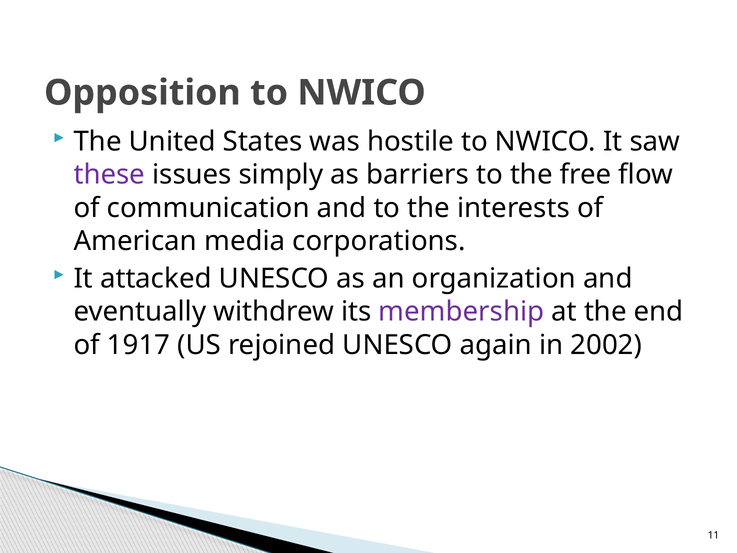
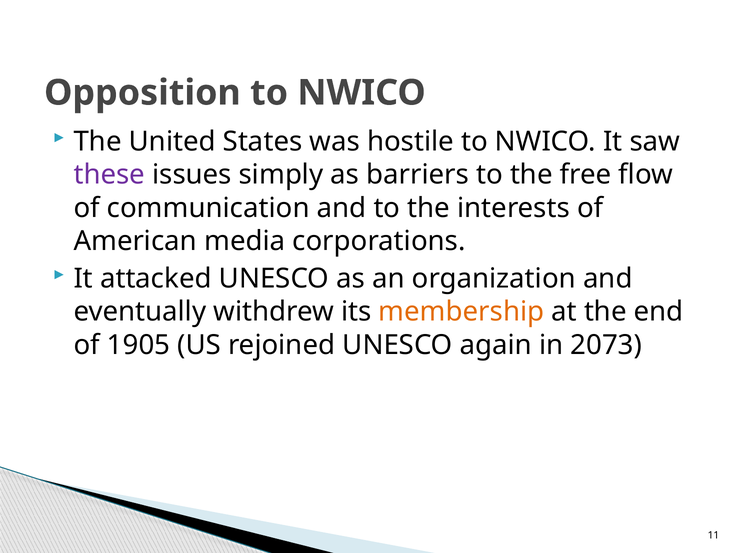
membership colour: purple -> orange (461, 312)
1917: 1917 -> 1905 (139, 345)
2002: 2002 -> 2073 (606, 345)
